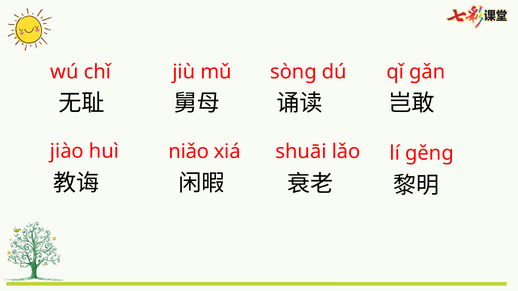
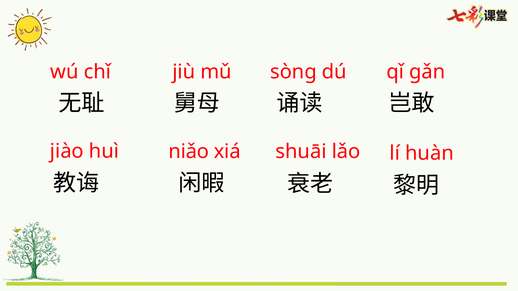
gěng: gěng -> huàn (429, 154)
